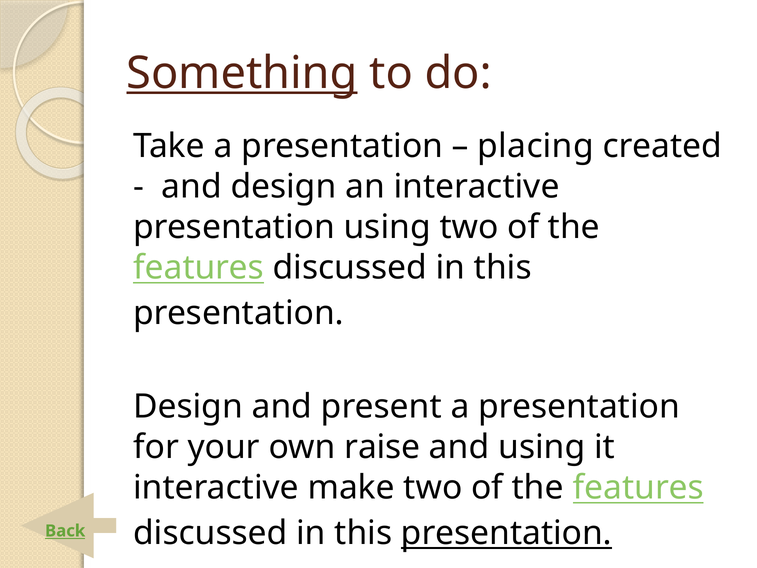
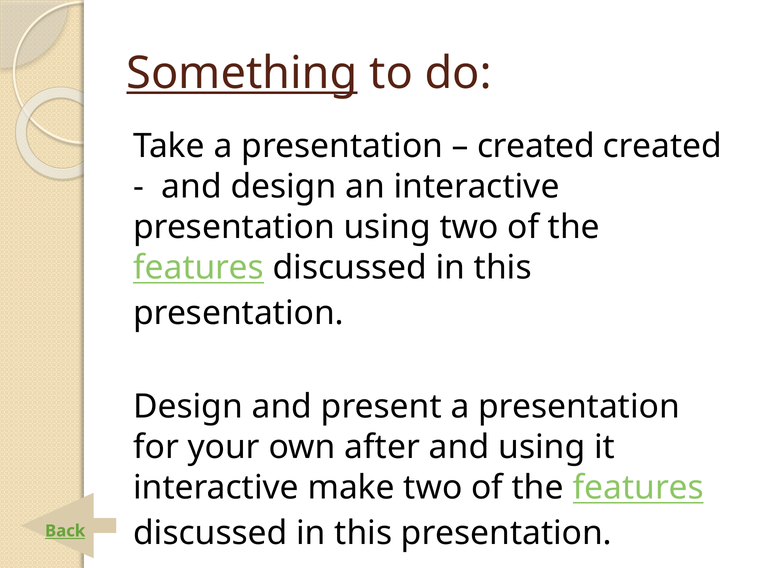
placing: placing -> created (536, 146)
raise: raise -> after (382, 447)
presentation underline: present -> none (506, 533)
